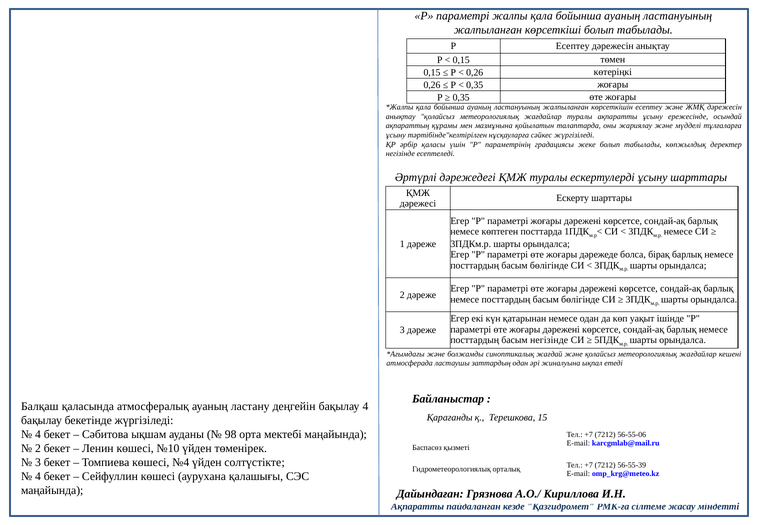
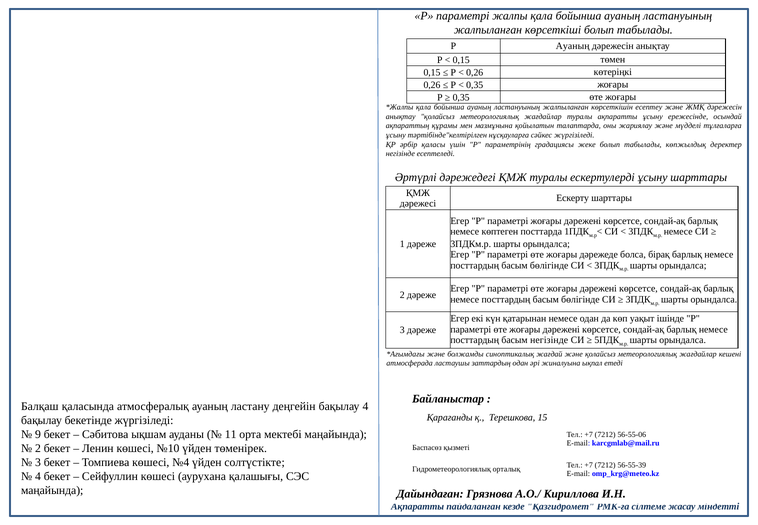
Р Есептеу: Есептеу -> Ауаның (573, 46)
4: 4 -> 9 (38, 434)
98: 98 -> 11 (231, 434)
